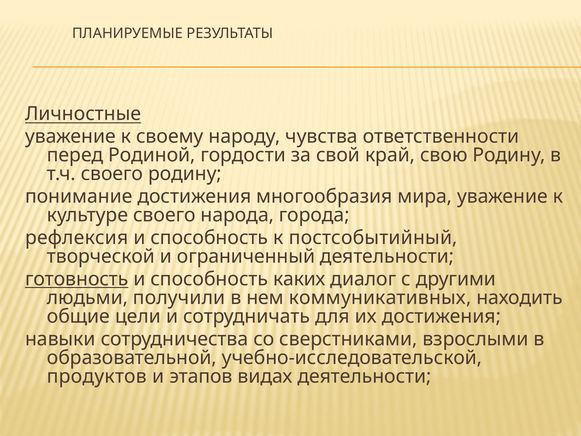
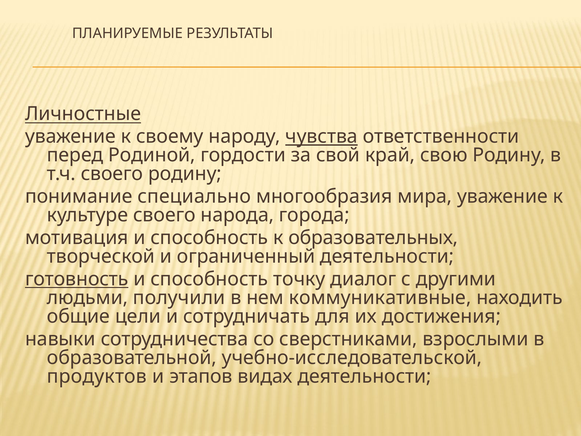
чувства underline: none -> present (322, 137)
понимание достижения: достижения -> специально (194, 196)
рефлексия: рефлексия -> мотивация (77, 238)
постсобытийный: постсобытийный -> образовательных (373, 238)
каких: каких -> точку (299, 279)
коммуникативных: коммуникативных -> коммуникативные (380, 298)
